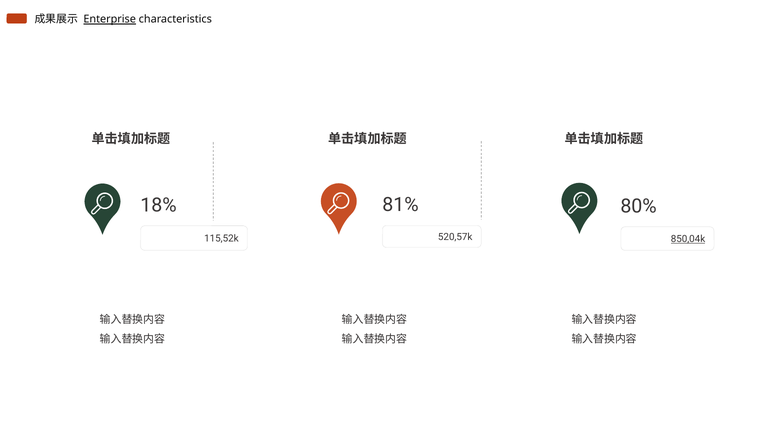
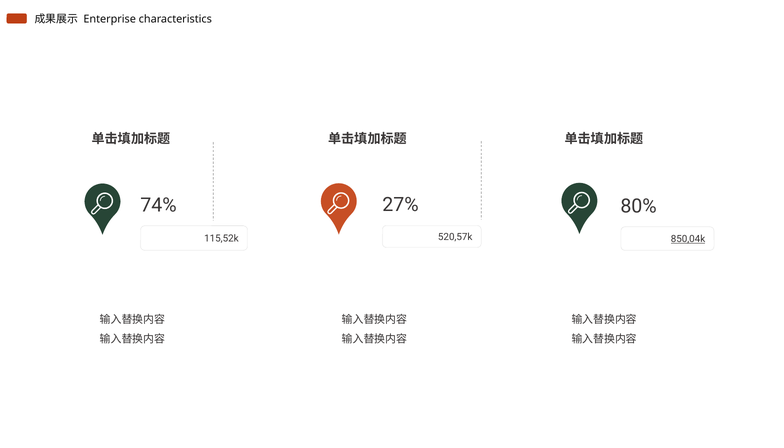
Enterprise underline: present -> none (110, 19)
81%: 81% -> 27% (401, 205)
18%: 18% -> 74% (159, 205)
